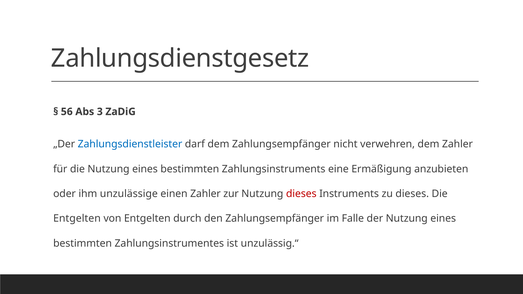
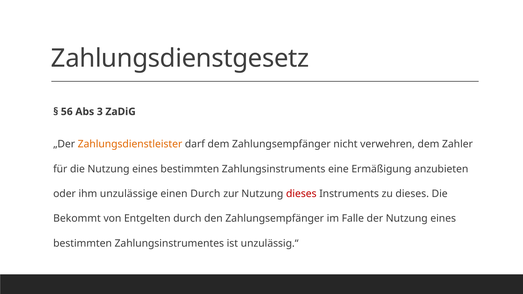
Zahlungsdienstleister colour: blue -> orange (130, 144)
einen Zahler: Zahler -> Durch (205, 194)
Entgelten: Entgelten -> Bekommt (77, 219)
